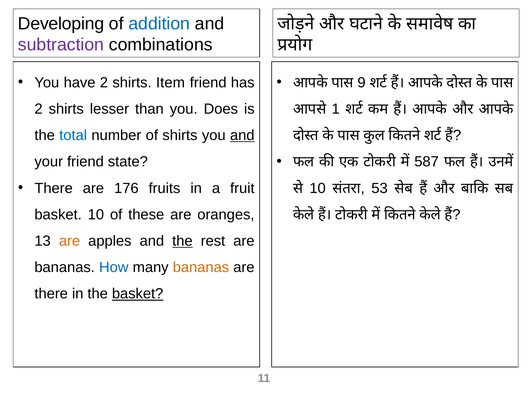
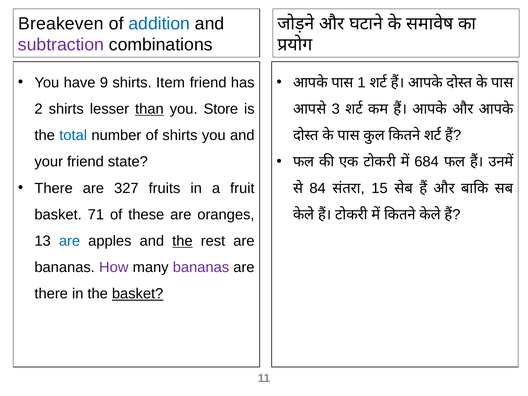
Developing: Developing -> Breakeven (61, 24)
have 2: 2 -> 9 (104, 83)
9: 9 -> 1 (362, 83)
than underline: none -> present (149, 109)
Does: Does -> Store (221, 109)
1: 1 -> 3 (336, 109)
and underline: present -> none (242, 135)
587: 587 -> 684 (427, 162)
176: 176 -> 327 (126, 188)
10: 10 -> 84 (318, 188)
53: 53 -> 15 (380, 188)
basket 10: 10 -> 71 (96, 215)
are colour: orange -> blue (70, 241)
How colour: blue -> purple (114, 267)
bananas colour: orange -> purple (201, 267)
